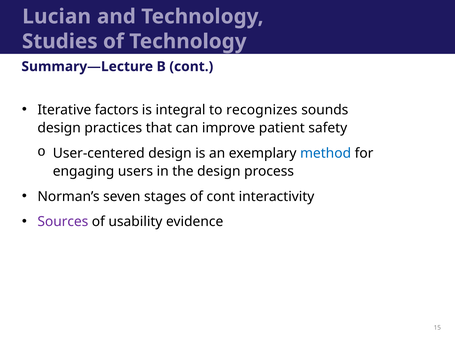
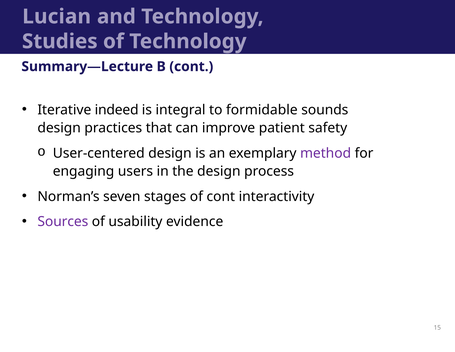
factors: factors -> indeed (117, 110)
recognizes: recognizes -> formidable (262, 110)
method colour: blue -> purple (326, 153)
